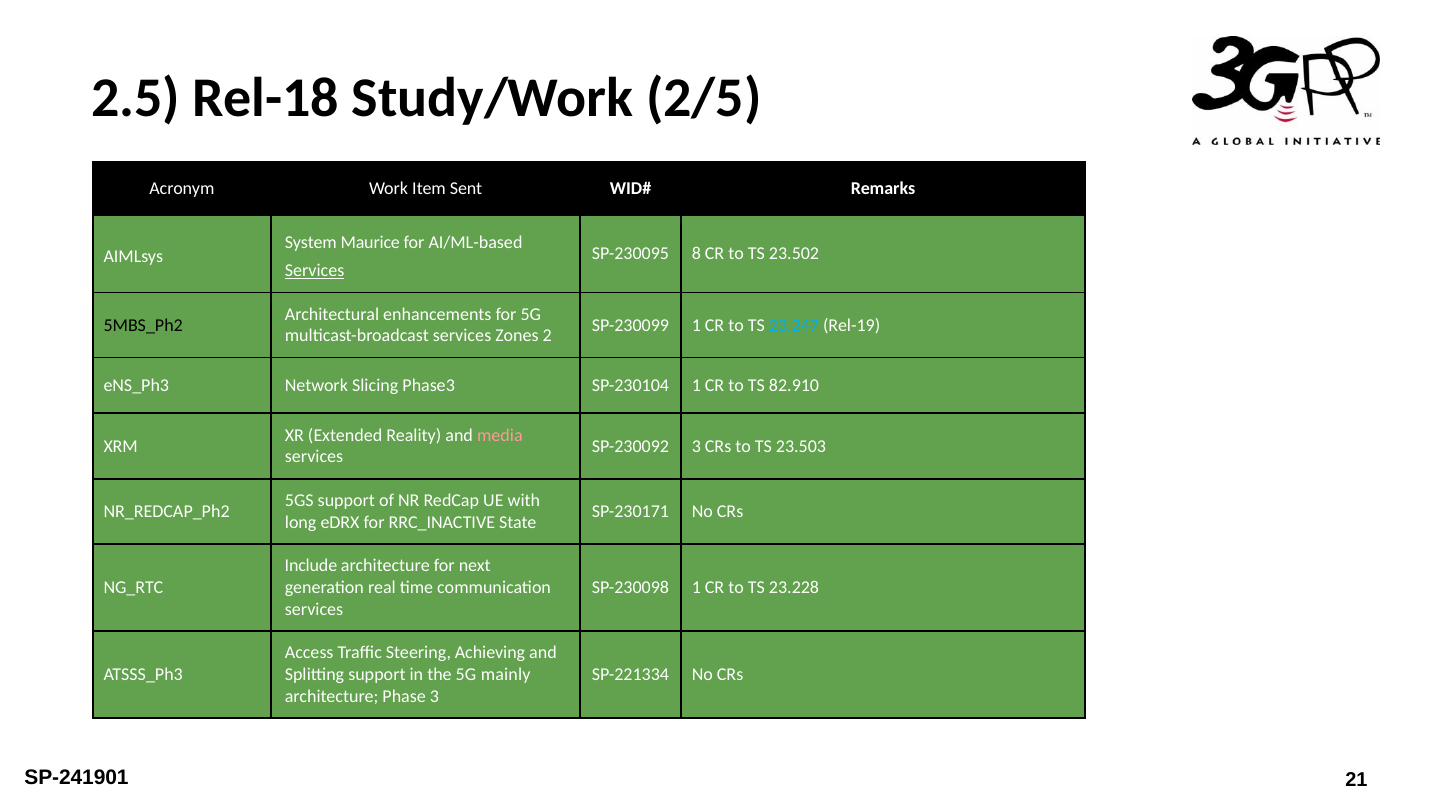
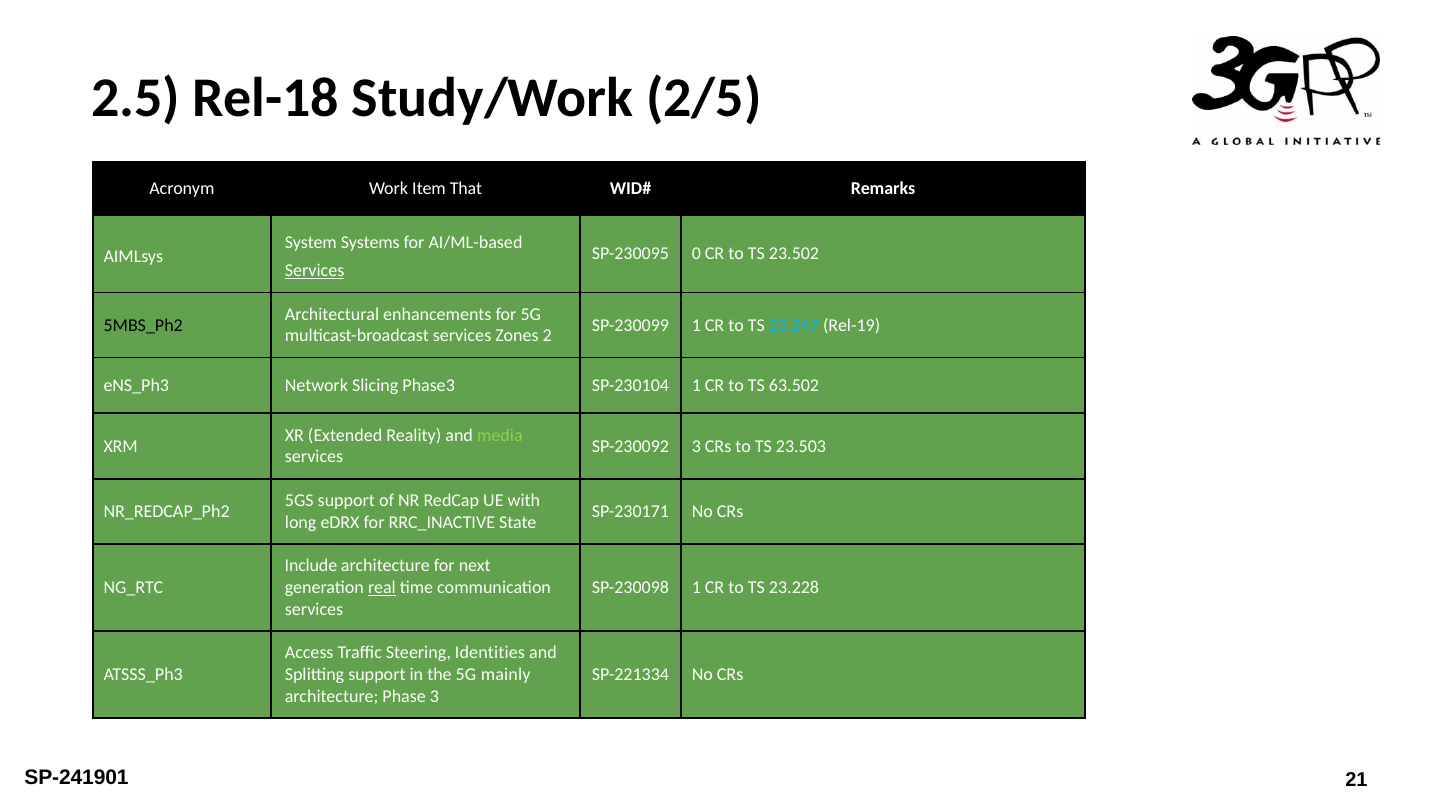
Sent: Sent -> That (466, 189)
Maurice: Maurice -> Systems (370, 243)
8: 8 -> 0 (696, 254)
82.910: 82.910 -> 63.502 (794, 385)
media colour: pink -> light green (500, 435)
real underline: none -> present (382, 588)
Achieving: Achieving -> Identities (490, 653)
